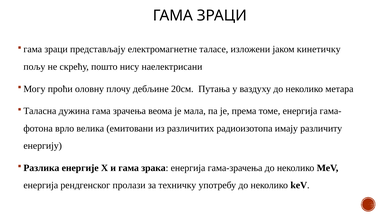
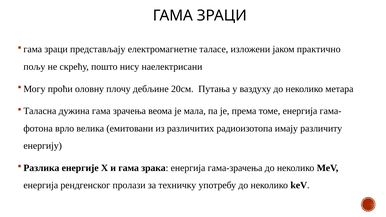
кинетичку: кинетичку -> практично (319, 49)
